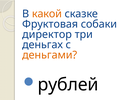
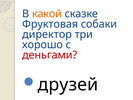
деньгах: деньгах -> хорошо (43, 45)
деньгами colour: orange -> red (50, 55)
рублей: рублей -> друзей (68, 84)
